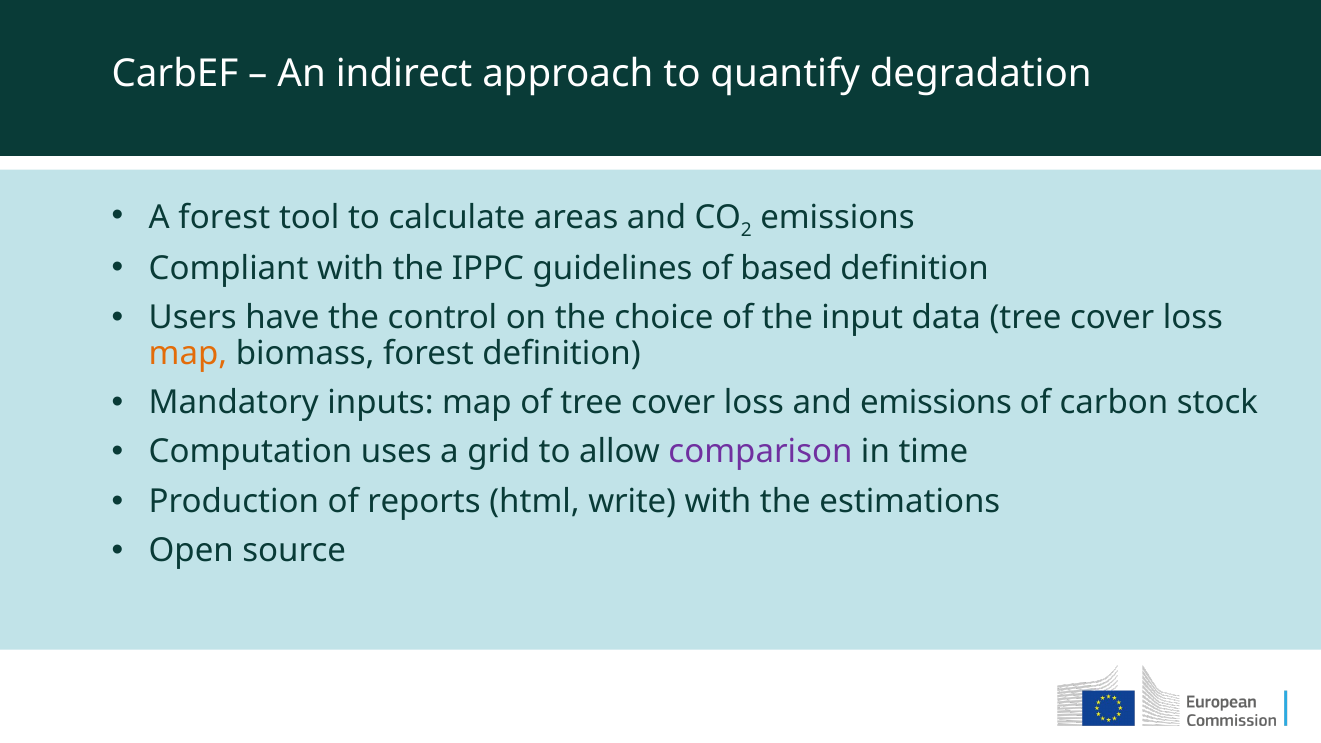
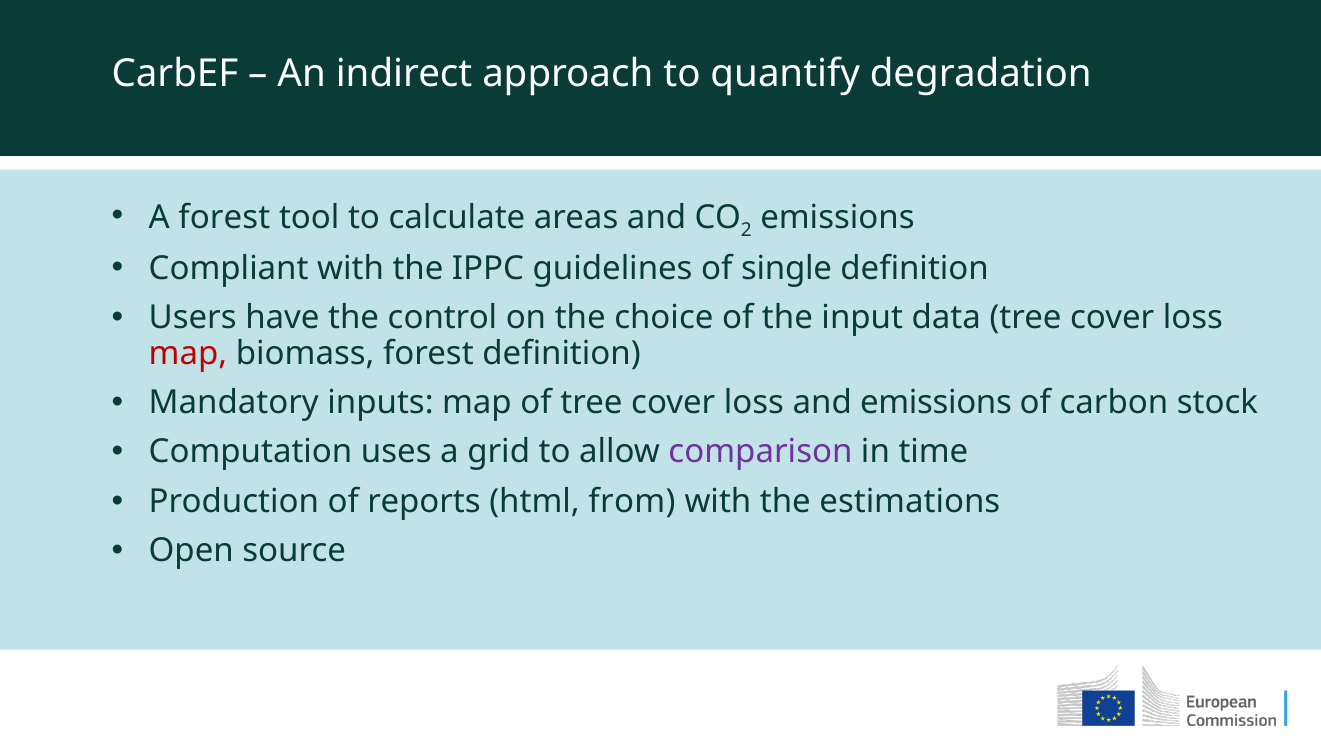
based: based -> single (787, 268)
map colour: orange -> red (188, 353)
write: write -> from (632, 501)
